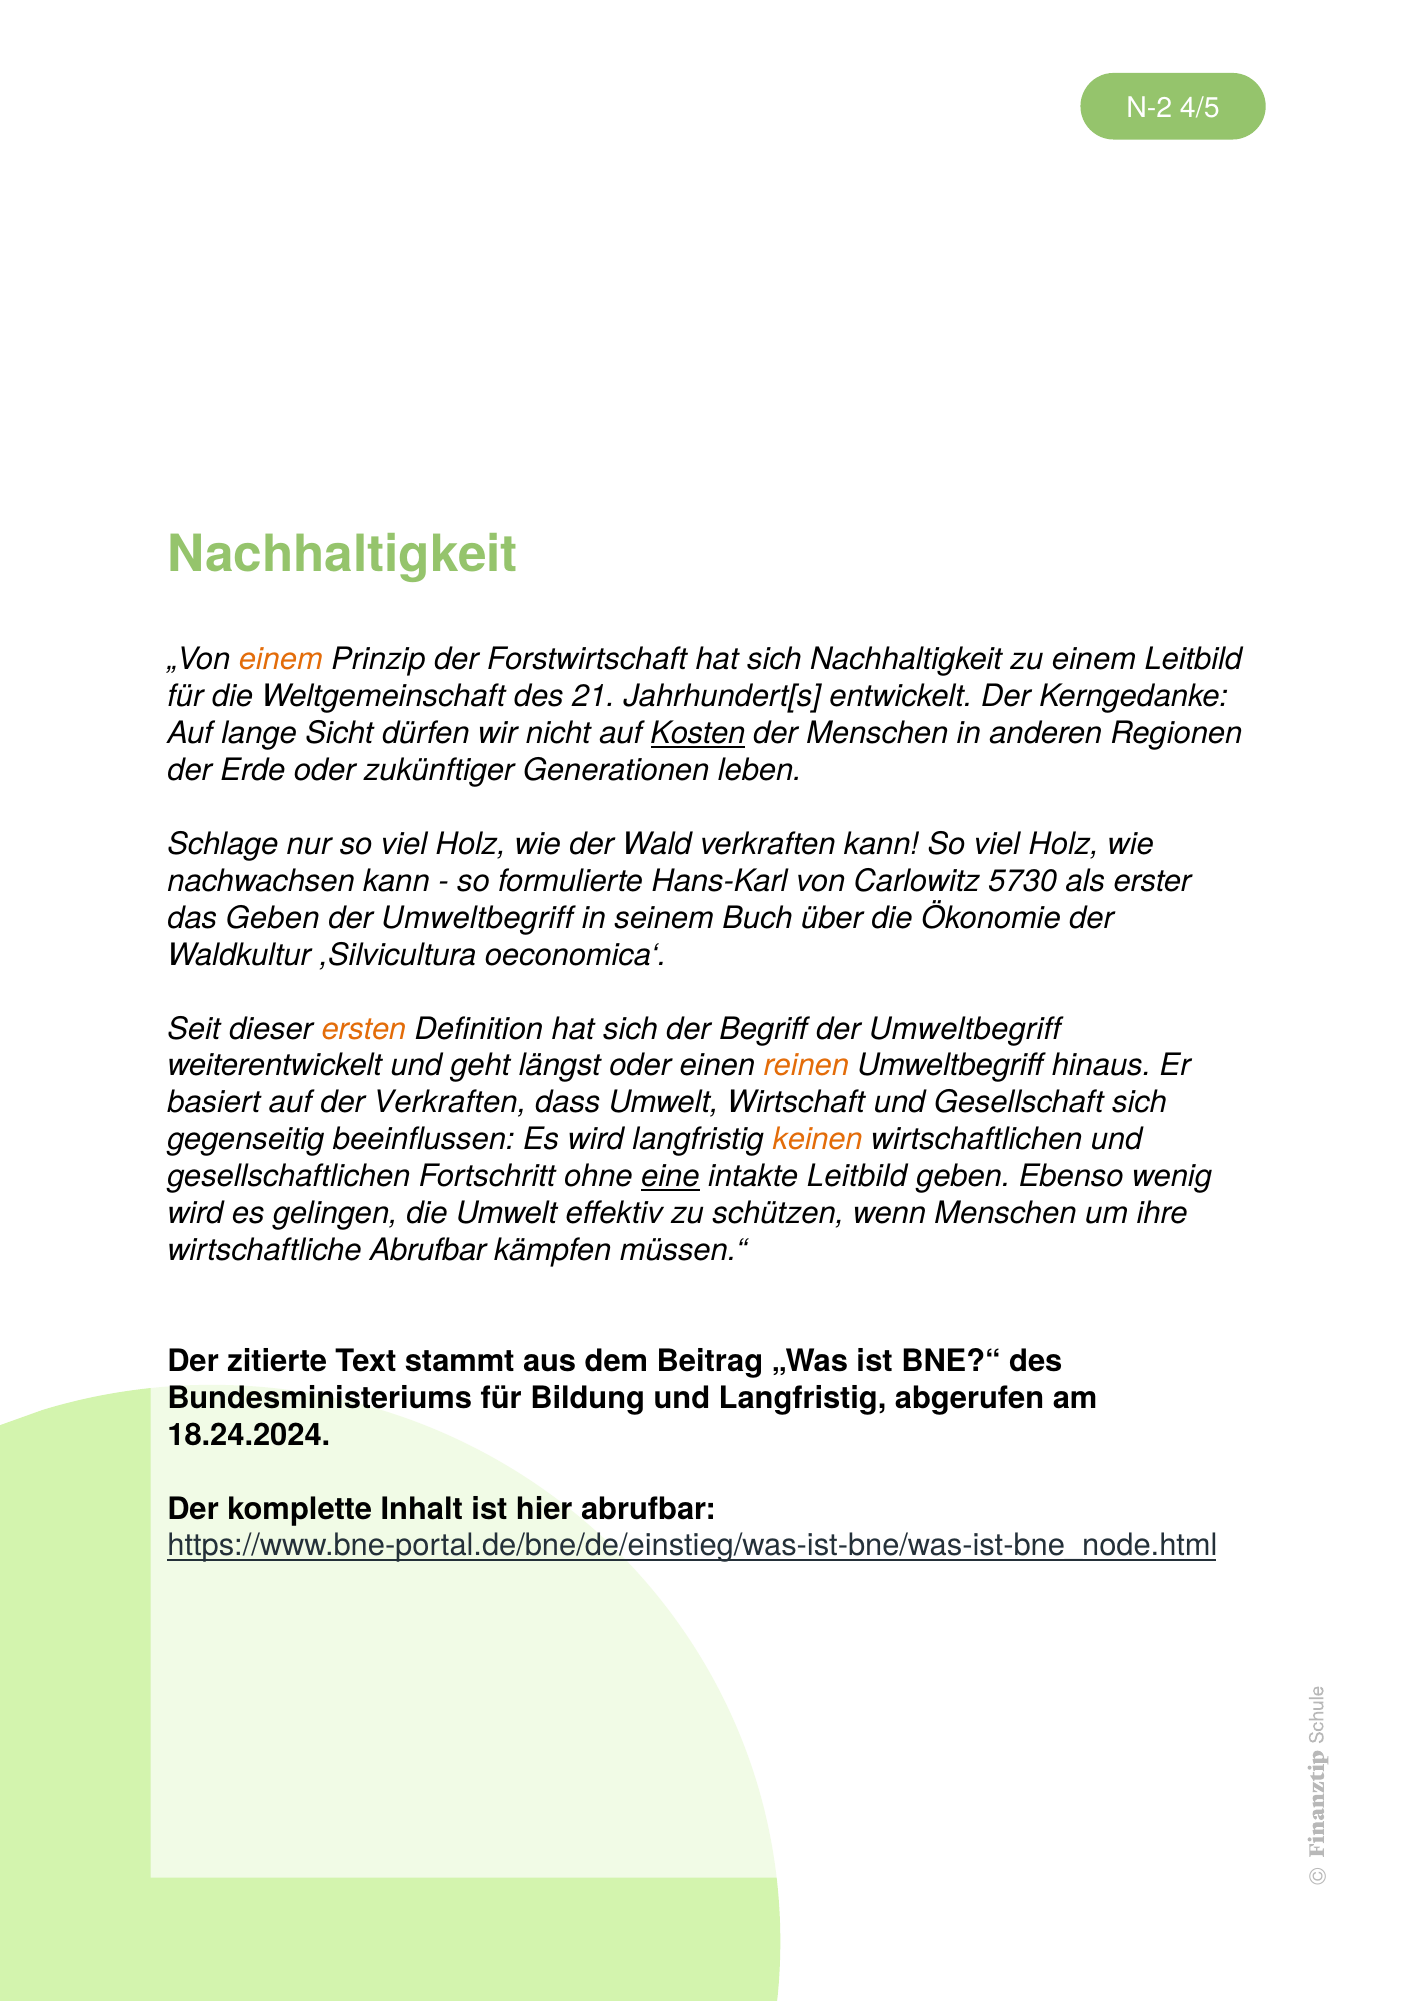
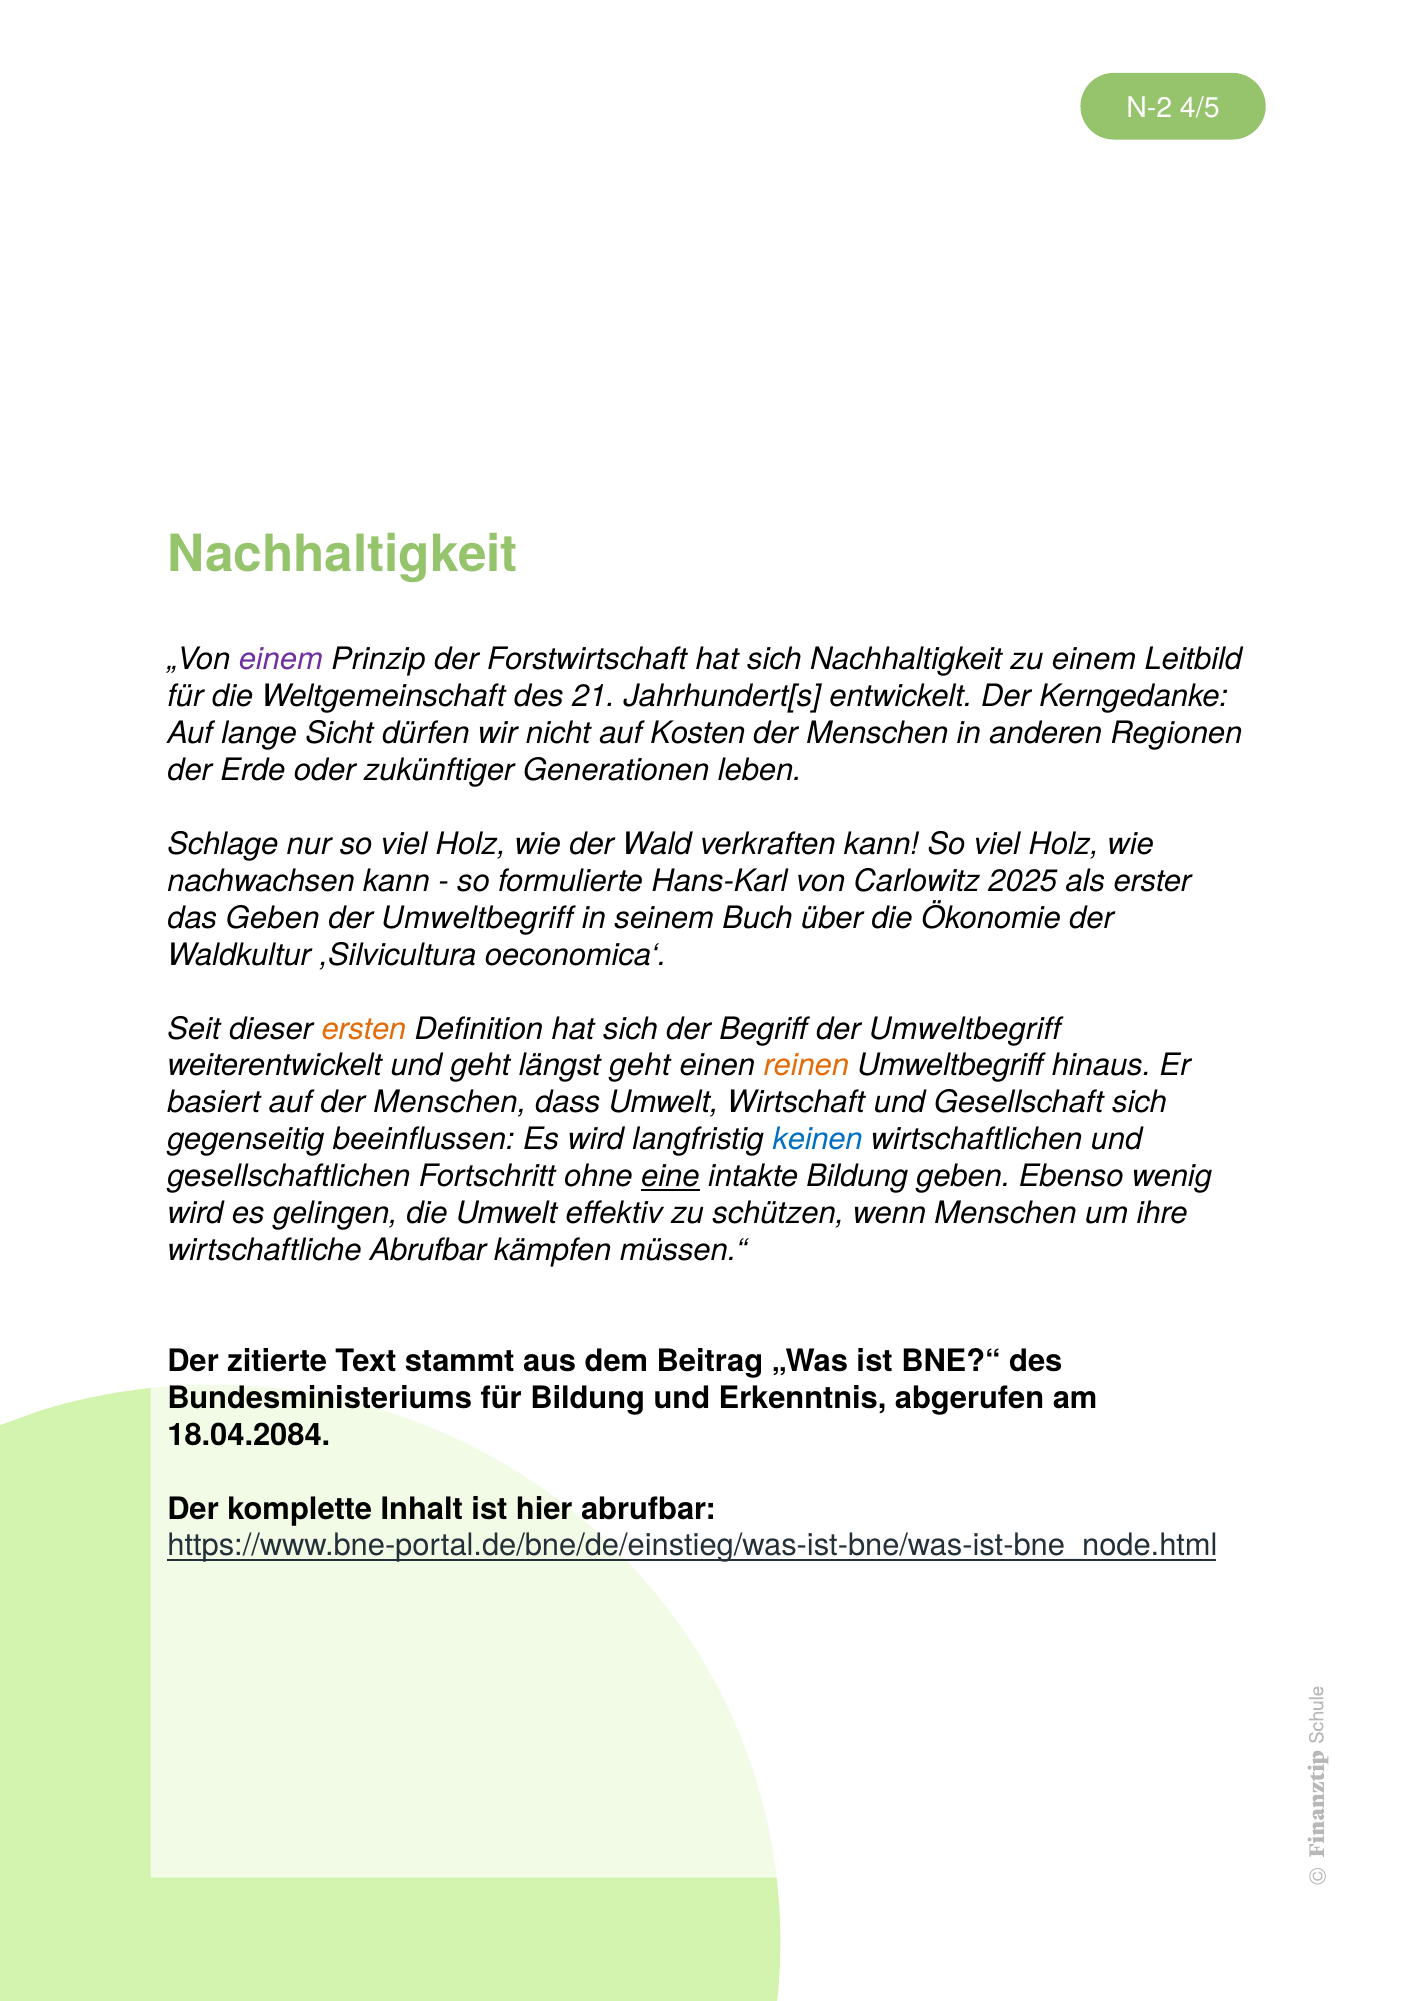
einem colour: orange -> purple (281, 660)
Kosten underline: present -> none (698, 734)
5730: 5730 -> 2025 (1023, 881)
längst oder: oder -> geht (640, 1066)
auf der Verkraften: Verkraften -> Menschen (450, 1103)
keinen colour: orange -> blue (818, 1140)
intakte Leitbild: Leitbild -> Bildung (857, 1177)
und Langfristig: Langfristig -> Erkenntnis (803, 1398)
18.24.2024: 18.24.2024 -> 18.04.2084 (249, 1435)
